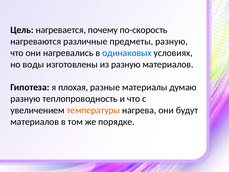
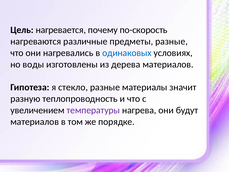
предметы разную: разную -> разные (171, 41)
из разную: разную -> дерева (126, 64)
плохая: плохая -> стекло (73, 87)
думаю: думаю -> значит (183, 87)
температуры colour: orange -> purple (93, 110)
